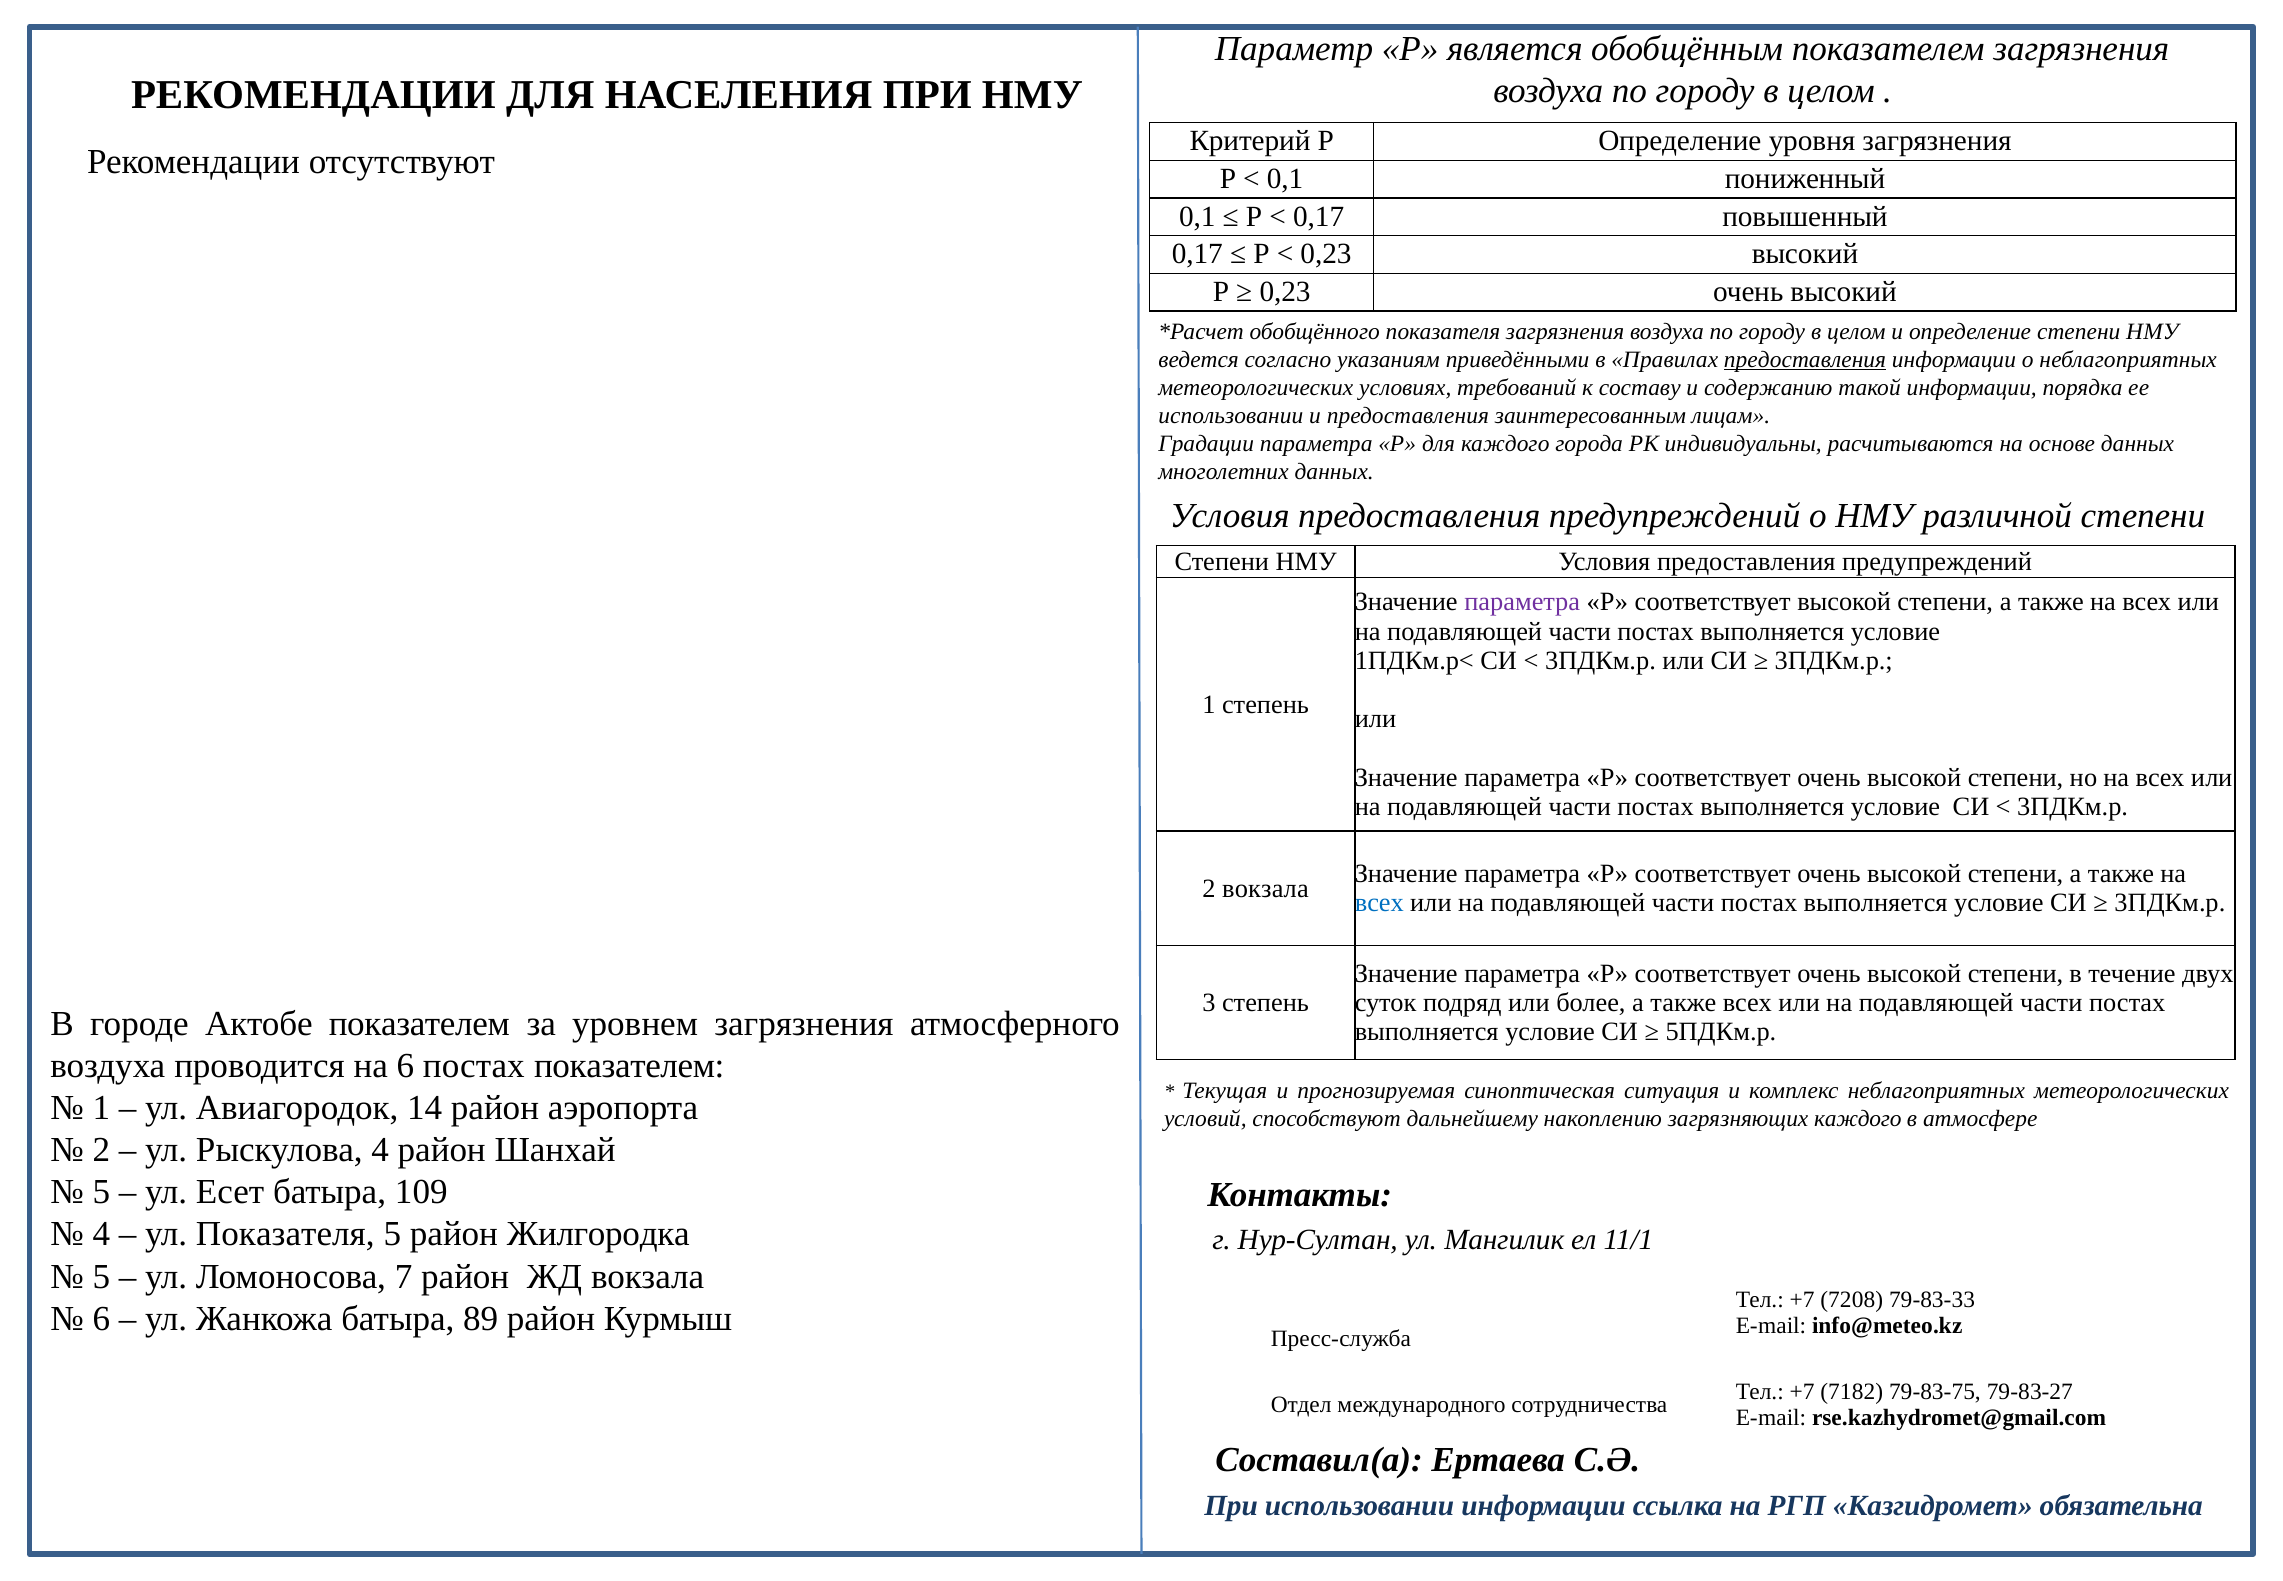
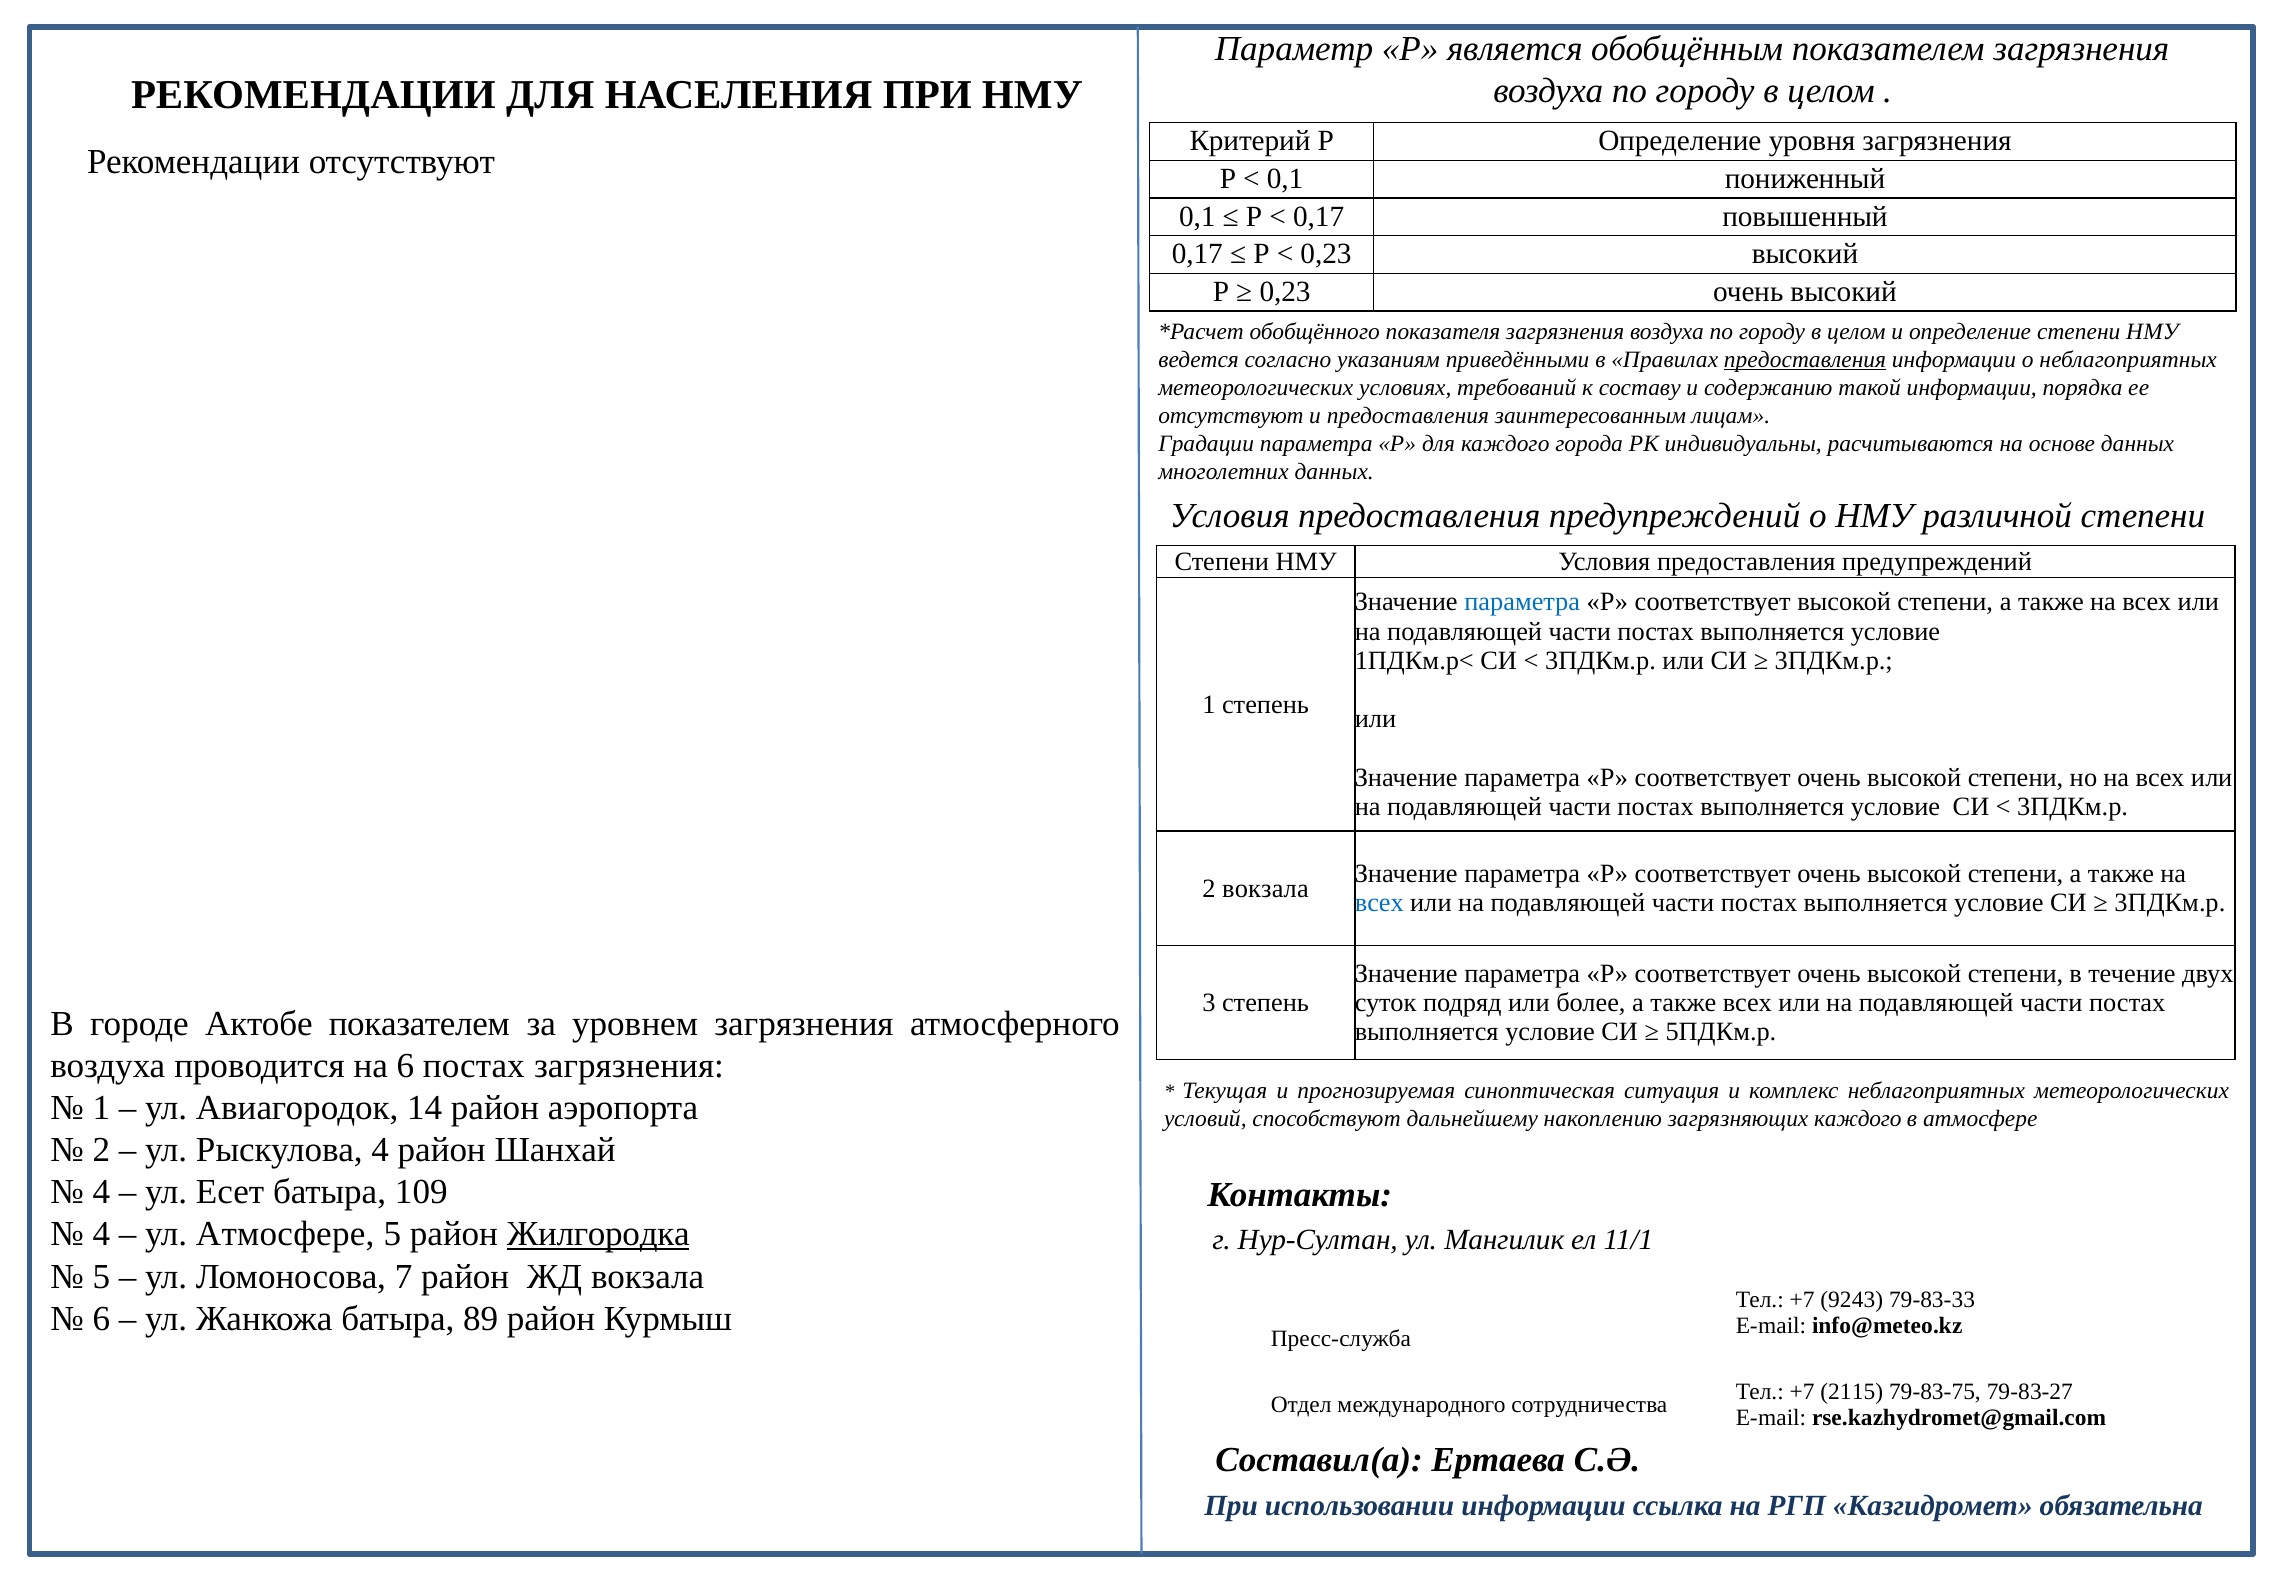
использовании: использовании -> отсутствуют (1231, 415)
параметра colour: purple -> blue (1522, 602)
постах показателем: показателем -> загрязнения (629, 1065)
5: 5 -> 4 (101, 1192)
ул Показателя: Показателя -> Атмосфере (285, 1234)
Жилгородка underline: none -> present (598, 1234)
7208: 7208 -> 9243 (1852, 1300)
7182: 7182 -> 2115 (1852, 1391)
